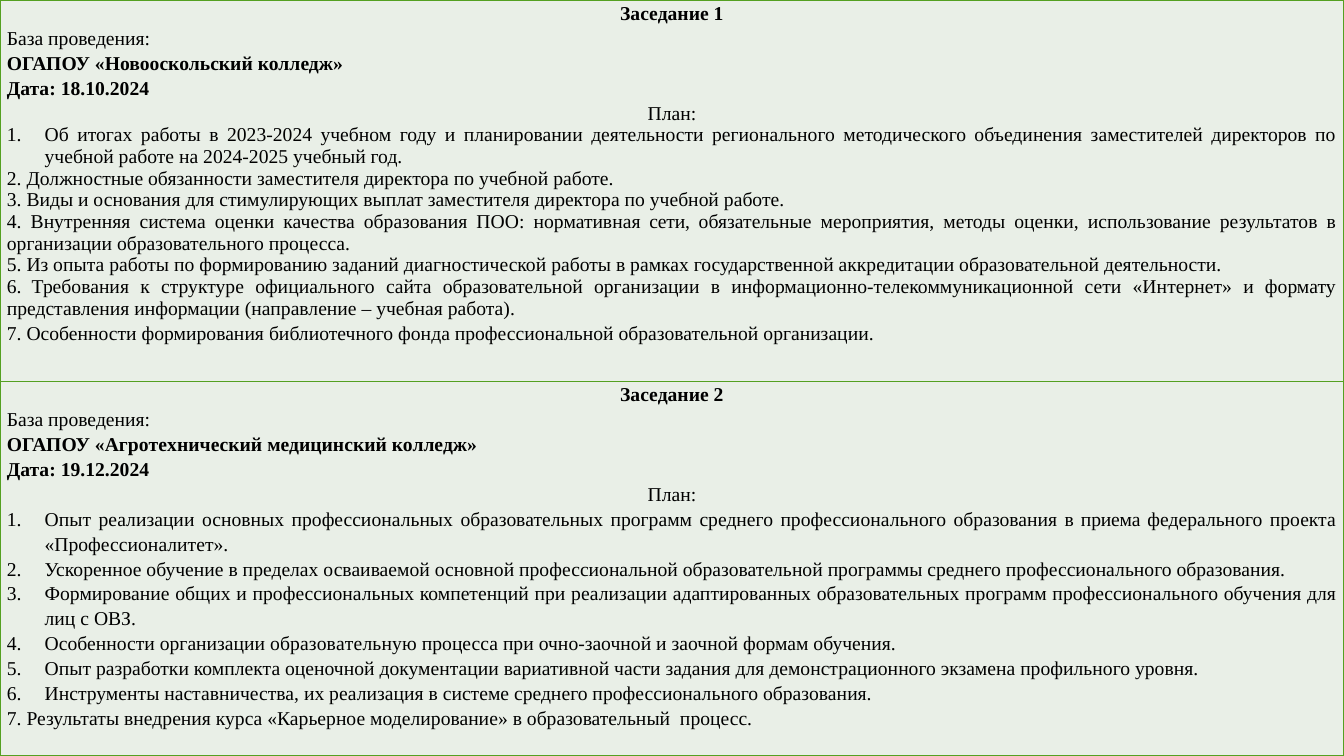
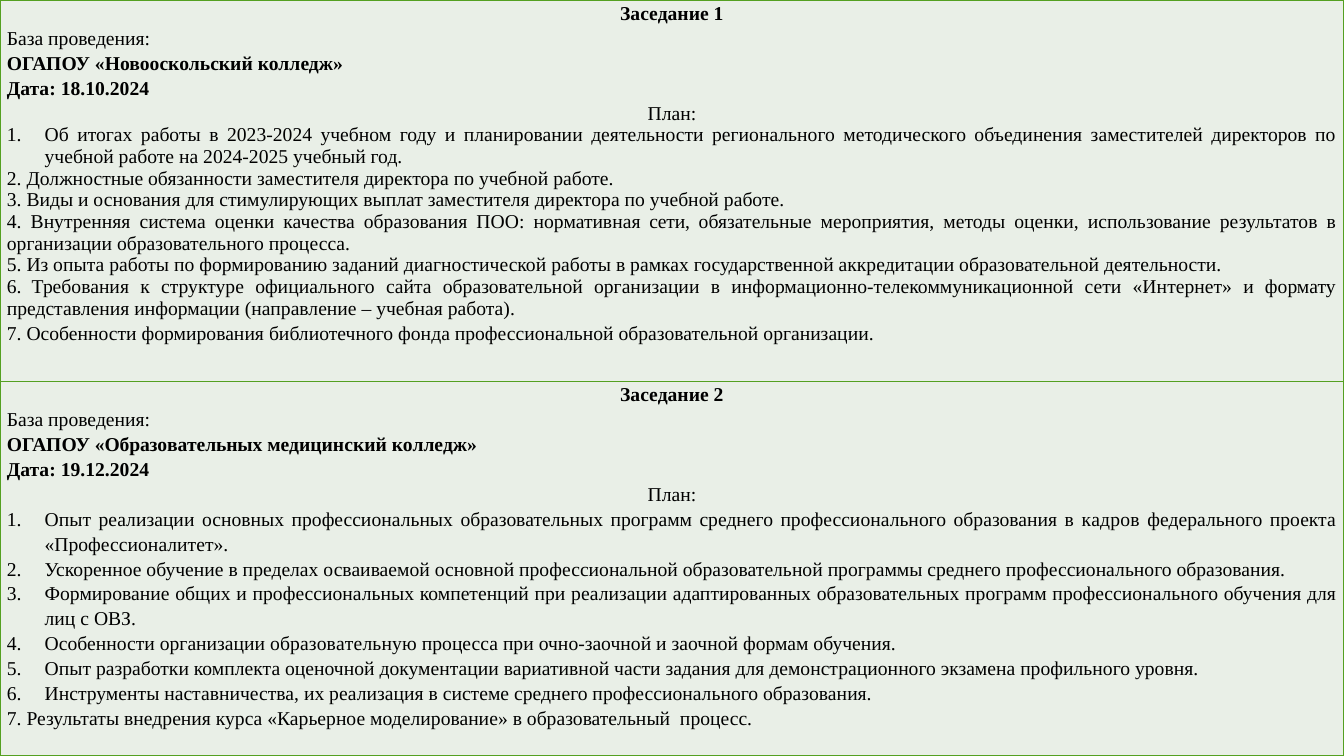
ОГАПОУ Агротехнический: Агротехнический -> Образовательных (179, 445)
приема: приема -> кадров (1111, 520)
